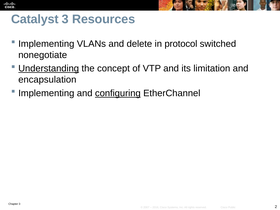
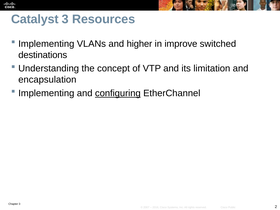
delete: delete -> higher (139, 44)
protocol: protocol -> improve (181, 44)
nonegotiate: nonegotiate -> destinations (43, 55)
Understanding underline: present -> none (49, 68)
